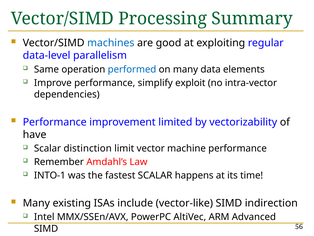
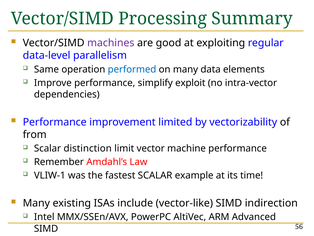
machines colour: blue -> purple (111, 43)
have: have -> from (35, 134)
INTO-1: INTO-1 -> VLIW-1 (50, 175)
happens: happens -> example (194, 175)
